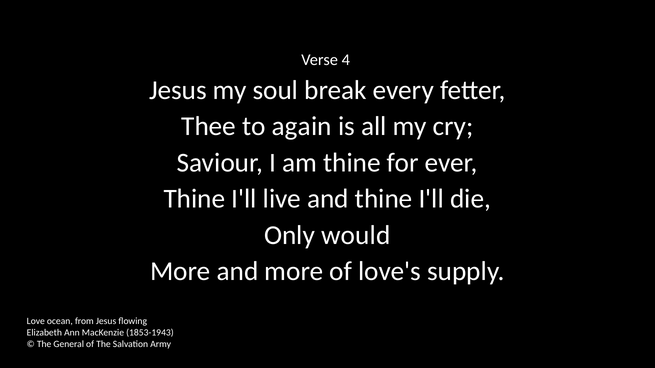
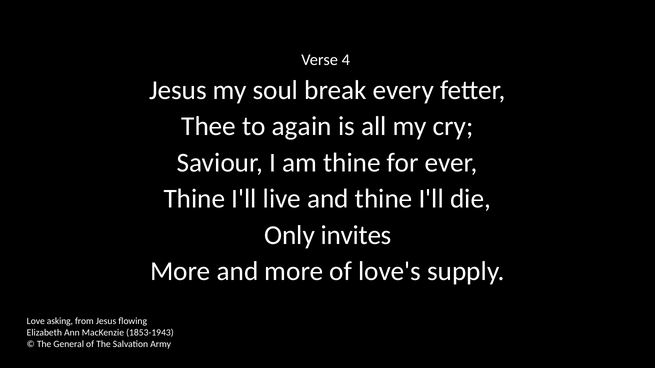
would: would -> invites (356, 236)
ocean: ocean -> asking (60, 322)
